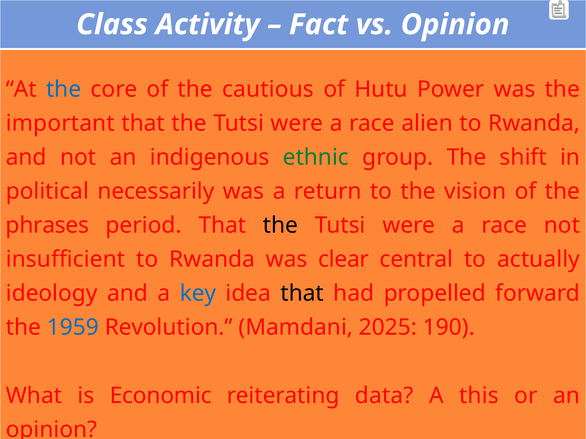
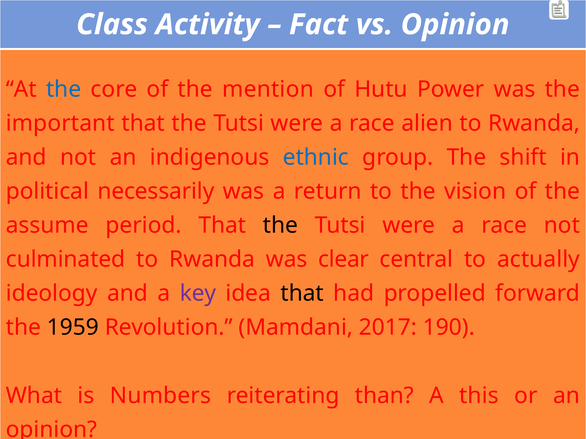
cautious: cautious -> mention (268, 89)
ethnic colour: green -> blue (316, 158)
phrases: phrases -> assume (47, 226)
insufficient: insufficient -> culminated (66, 260)
key colour: blue -> purple (198, 294)
1959 colour: blue -> black (73, 328)
2025: 2025 -> 2017 (388, 328)
Economic: Economic -> Numbers (161, 396)
data: data -> than (384, 396)
